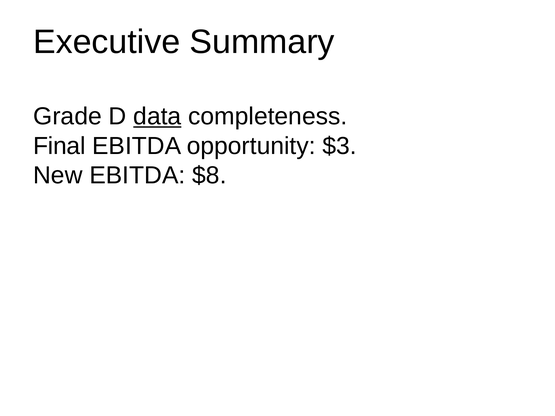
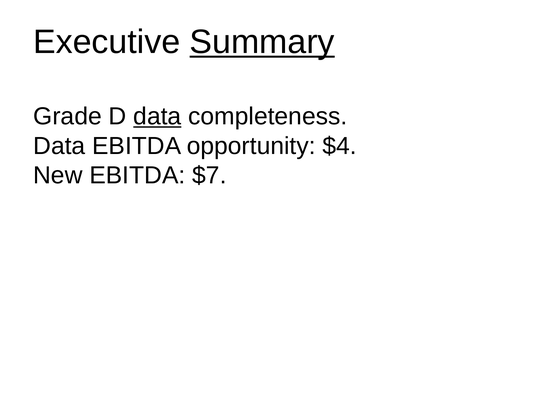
Summary underline: none -> present (262, 42)
Final: Final -> Data (59, 146)
$3: $3 -> $4 (340, 146)
$8: $8 -> $7 (209, 176)
